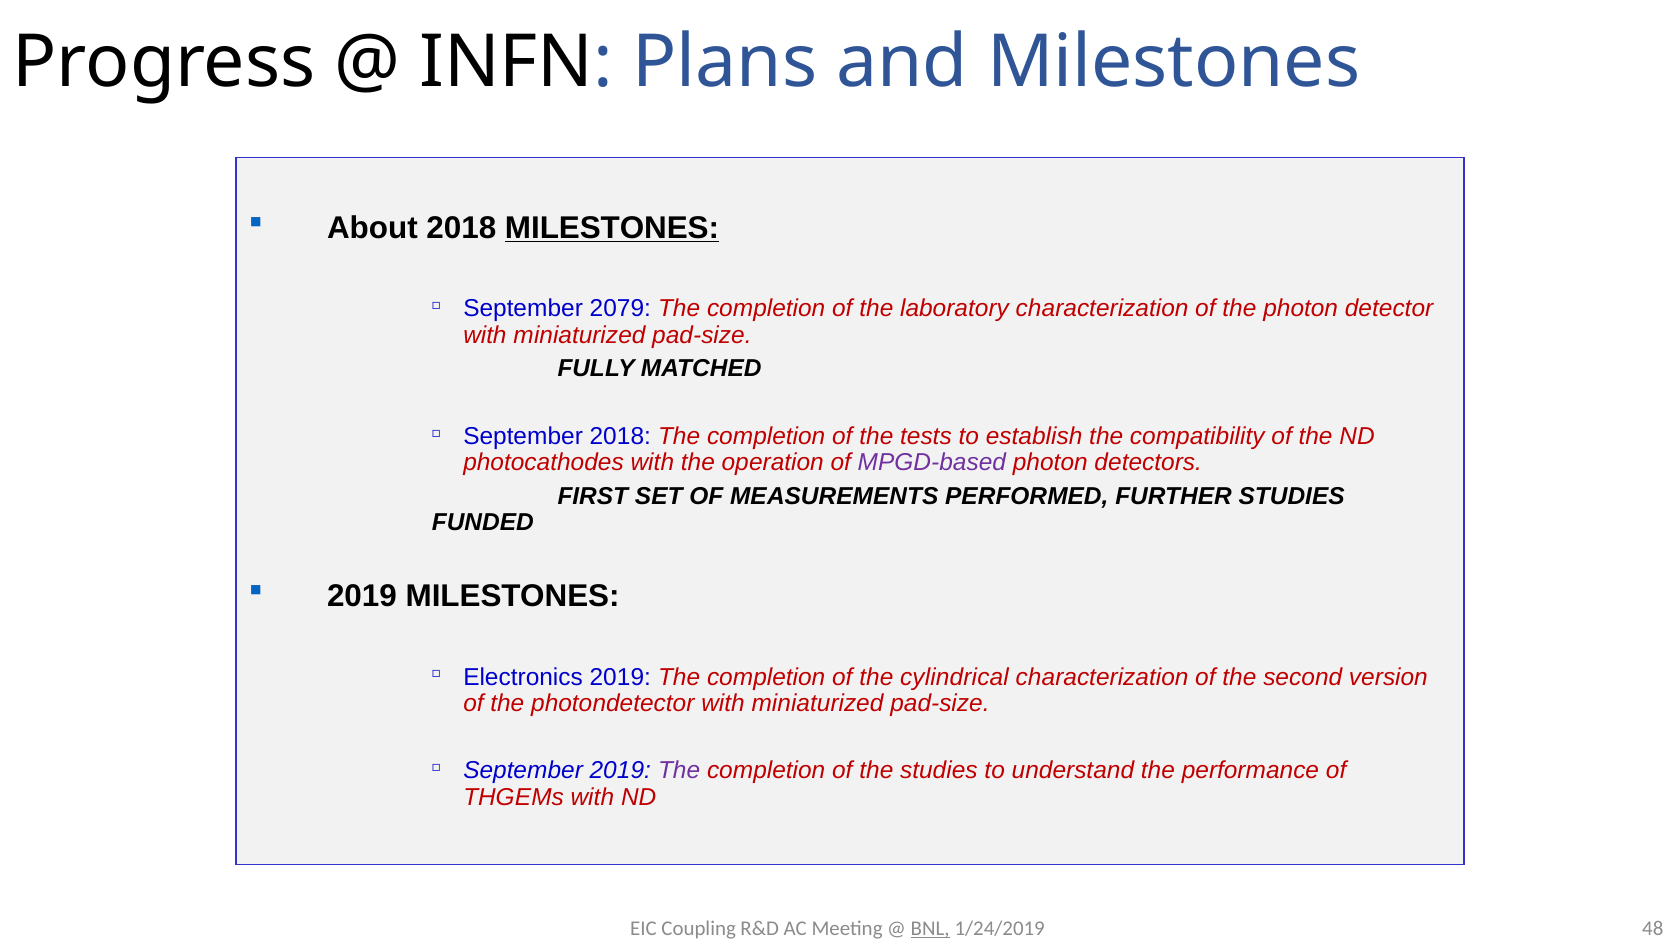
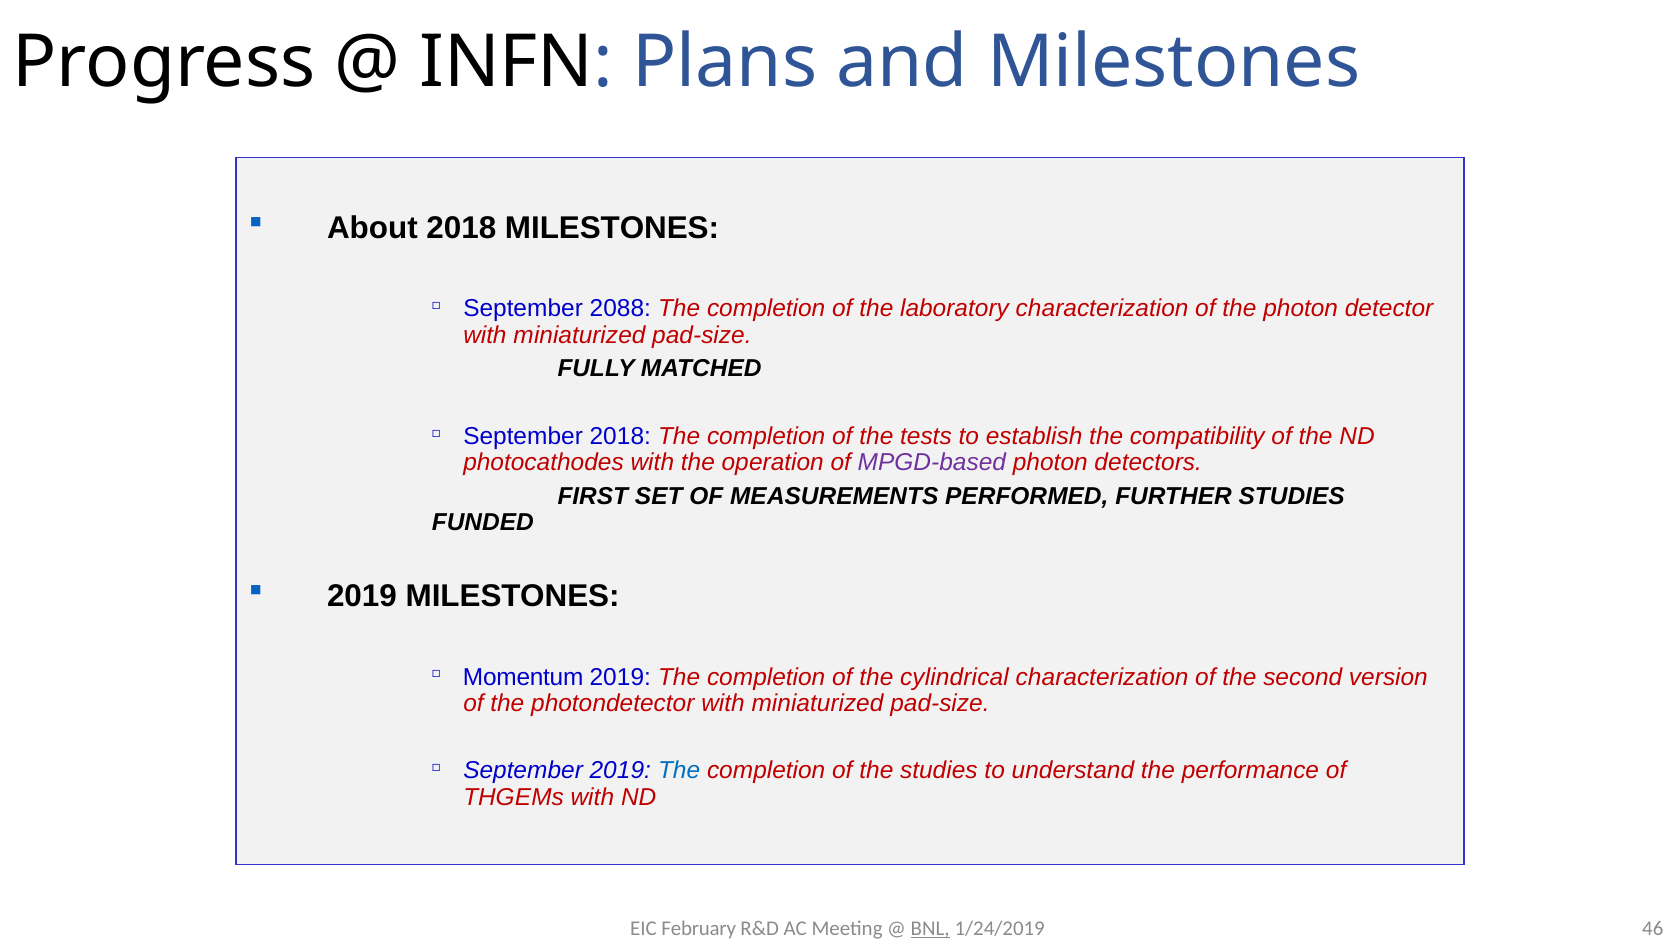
MILESTONES underline: present -> none (612, 228)
2079: 2079 -> 2088 (620, 309)
Electronics: Electronics -> Momentum (523, 677)
The colour: purple -> blue (679, 771)
Coupling: Coupling -> February (699, 929)
48: 48 -> 46 (1653, 929)
